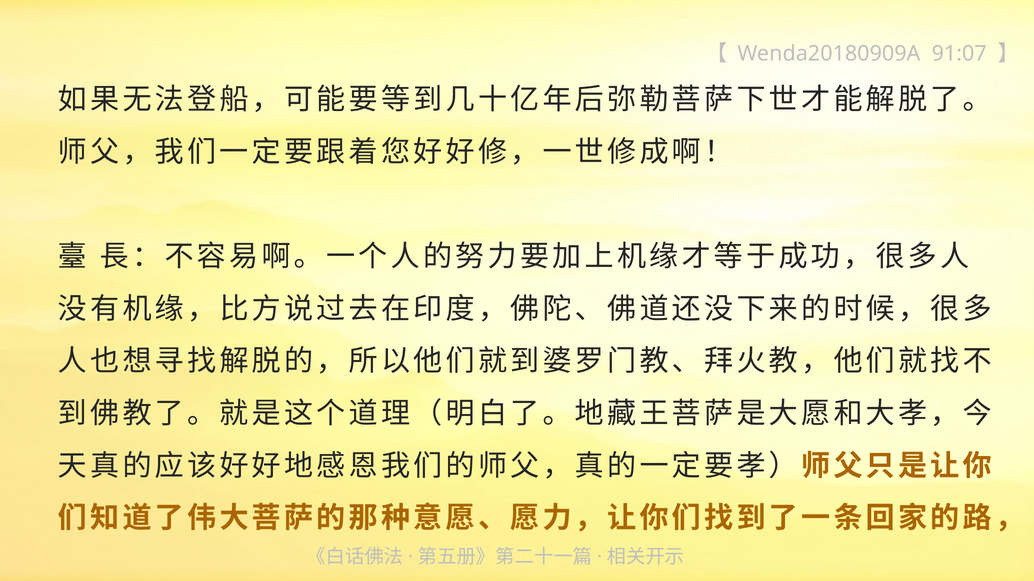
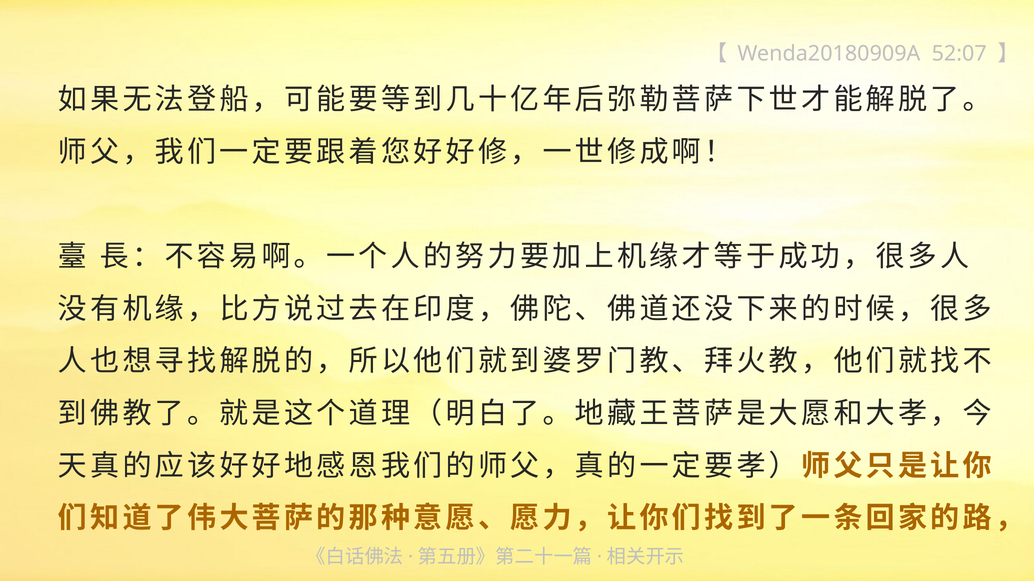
91:07: 91:07 -> 52:07 (959, 54)
